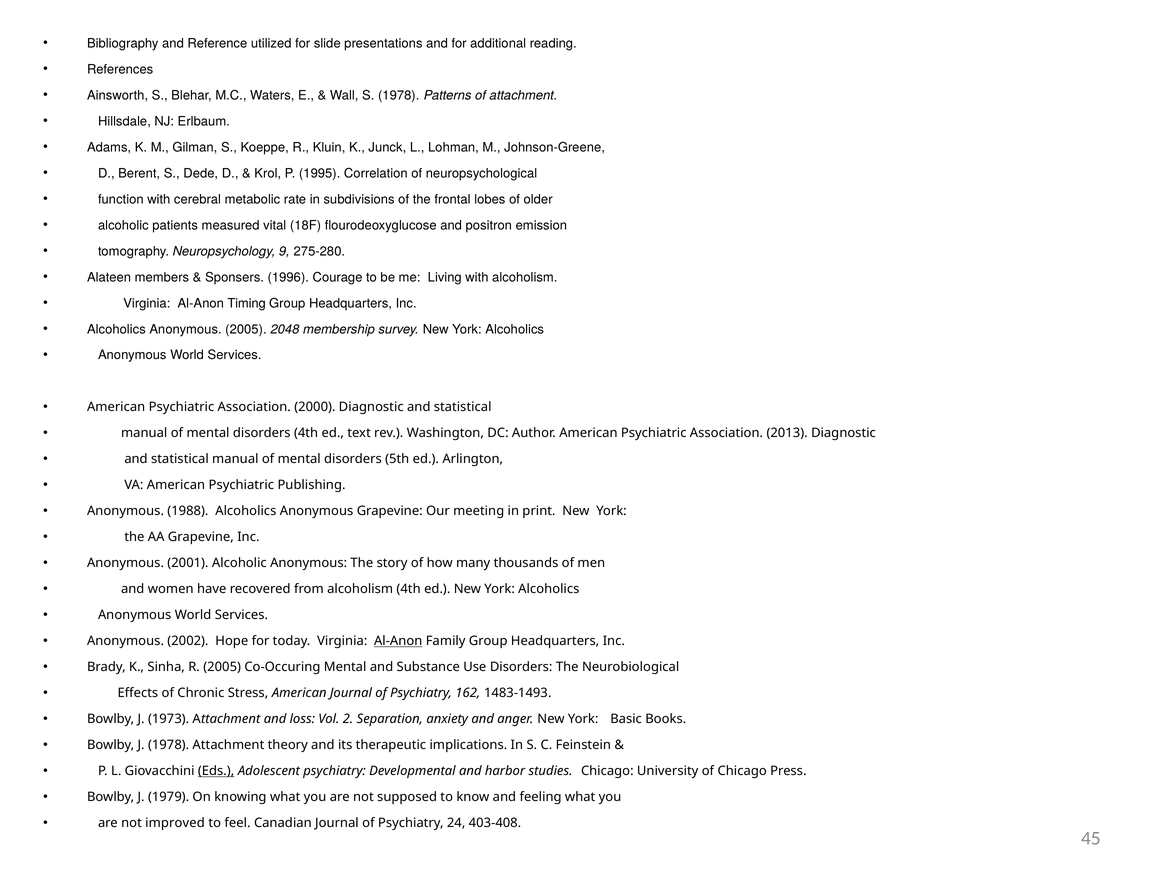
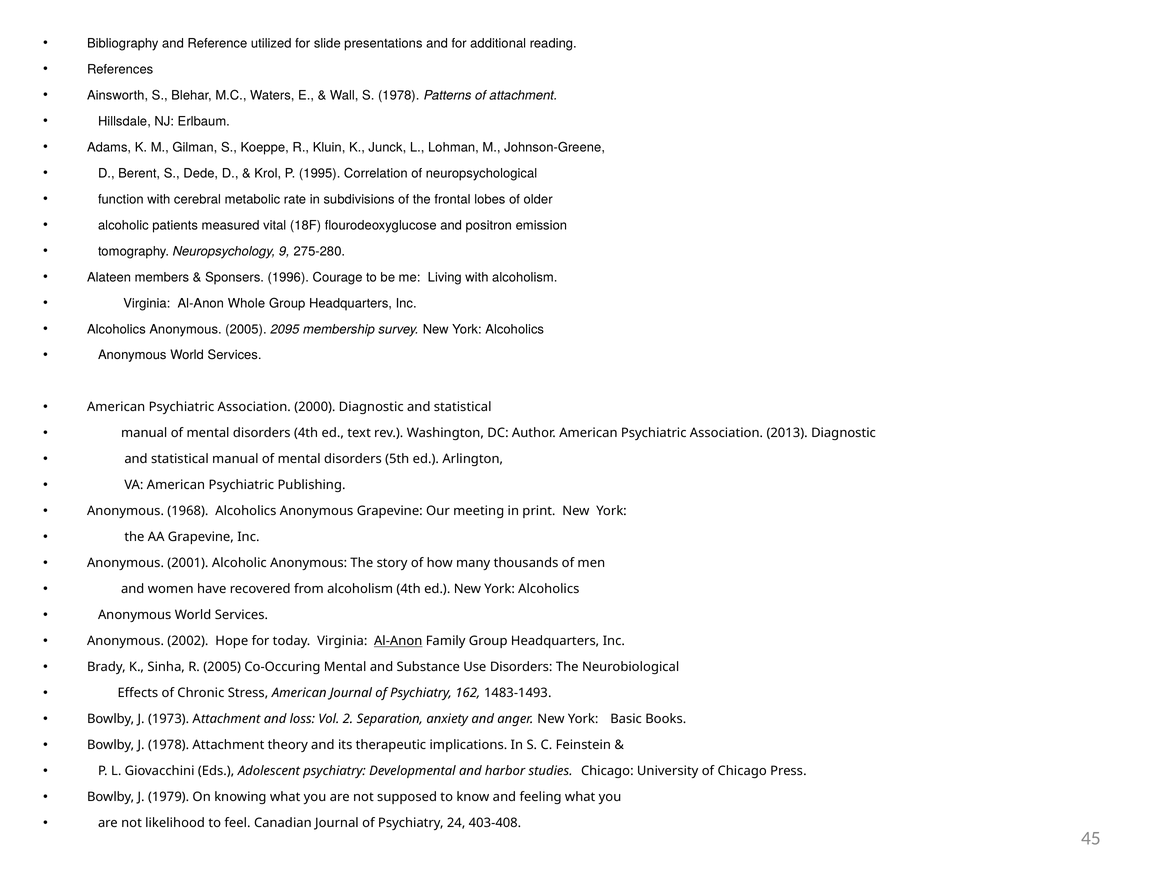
Timing: Timing -> Whole (246, 303)
2048: 2048 -> 2095 (285, 329)
1988: 1988 -> 1968 (188, 511)
Eds underline: present -> none (216, 771)
improved: improved -> likelihood (175, 823)
